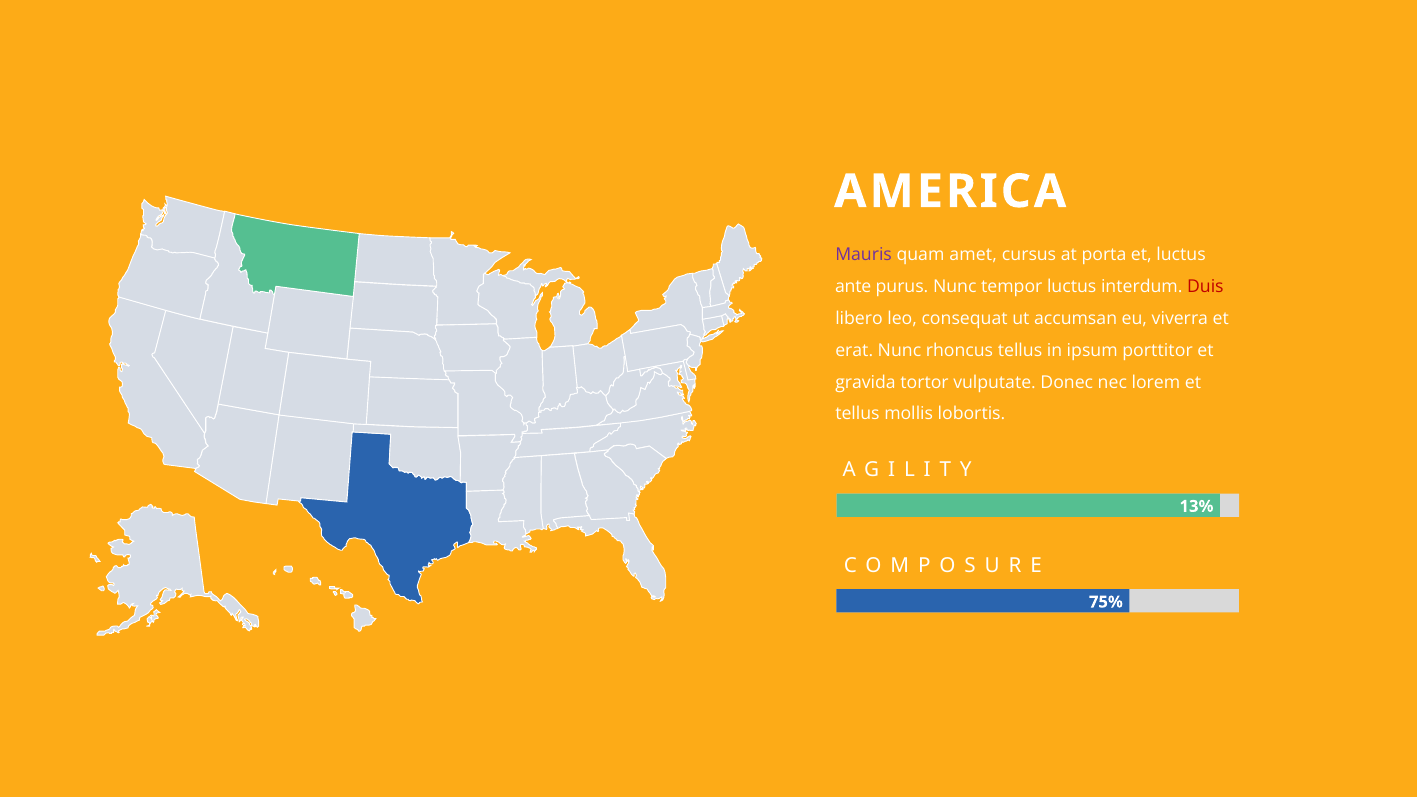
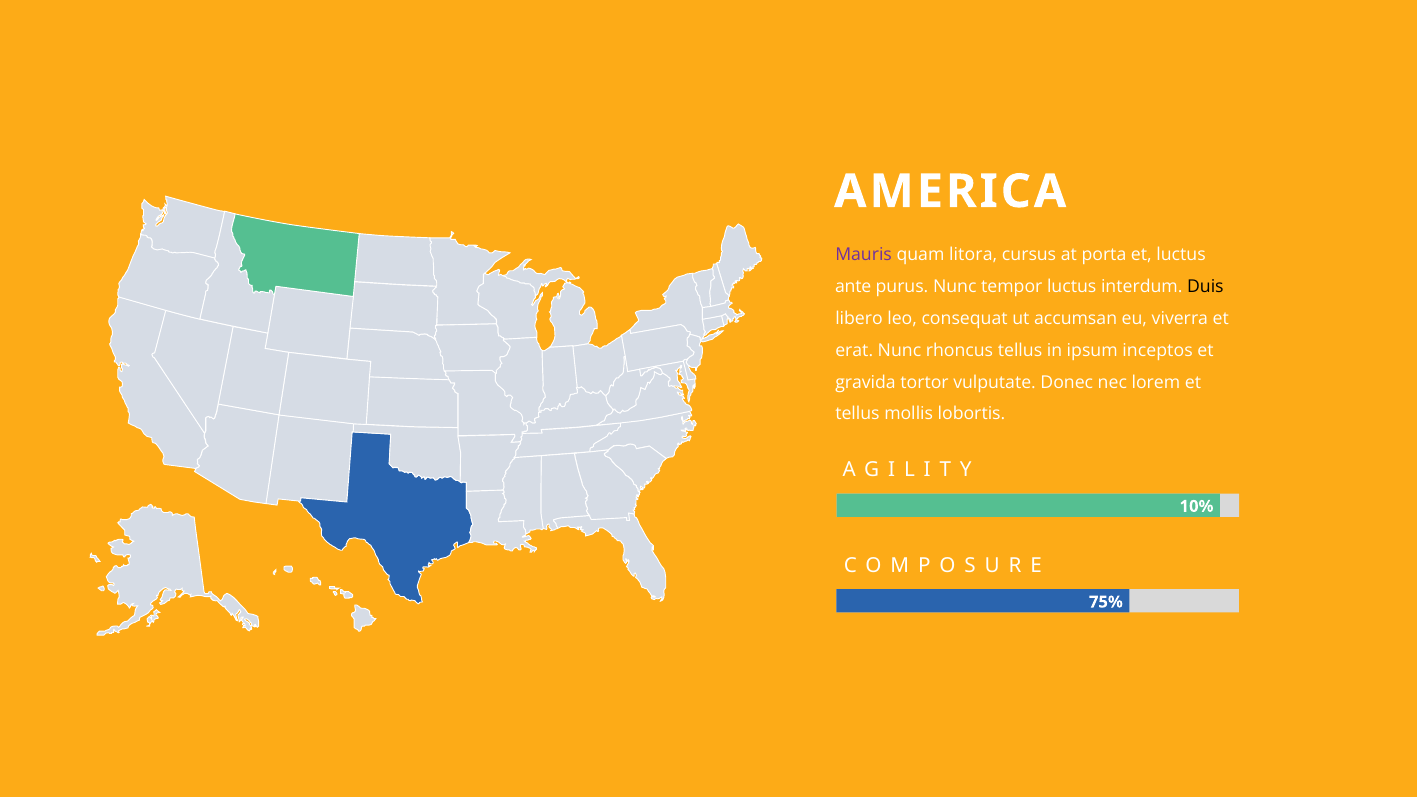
amet: amet -> litora (973, 255)
Duis colour: red -> black (1205, 287)
porttitor: porttitor -> inceptos (1158, 350)
13%: 13% -> 10% (1197, 506)
